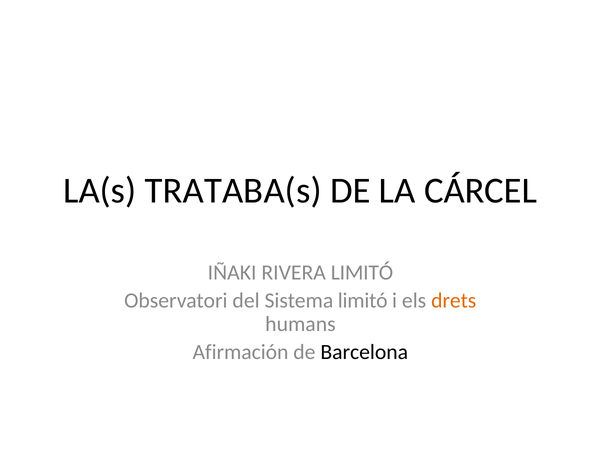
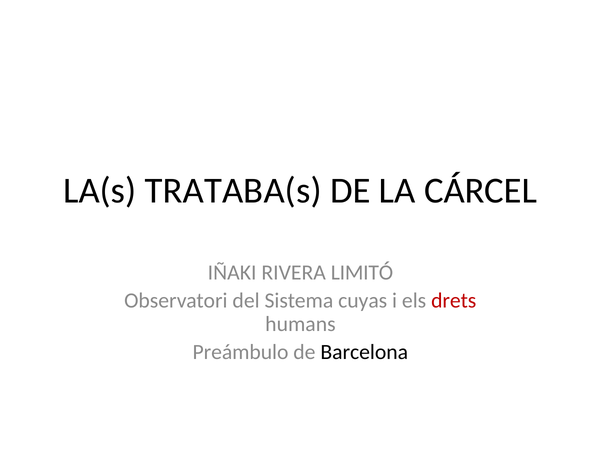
Sistema limitó: limitó -> cuyas (363, 301)
drets colour: orange -> red (454, 301)
Afirmación: Afirmación -> Preámbulo (241, 353)
